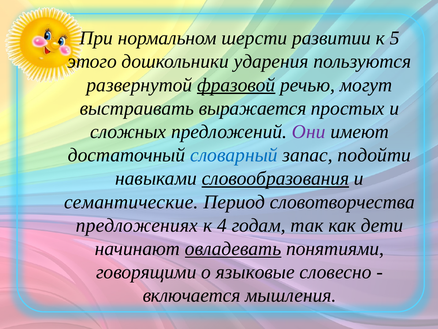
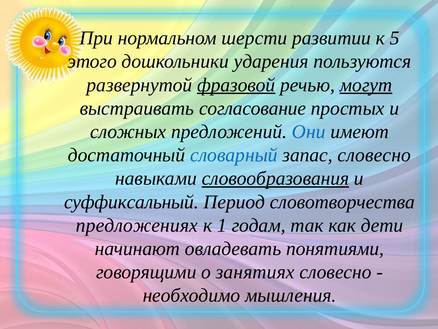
могут underline: none -> present (366, 85)
выражается: выражается -> согласование (253, 108)
Они colour: purple -> blue (309, 132)
запас подойти: подойти -> словесно (374, 155)
семантические: семантические -> суффиксальный (131, 202)
4: 4 -> 1 (222, 225)
овладевать underline: present -> none (233, 248)
языковые: языковые -> занятиях (255, 272)
включается: включается -> необходимо (191, 295)
